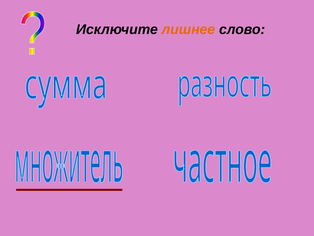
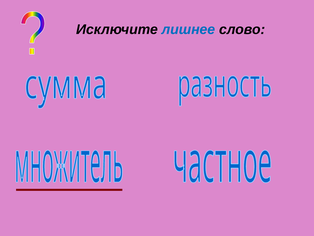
лишнее colour: orange -> blue (188, 29)
